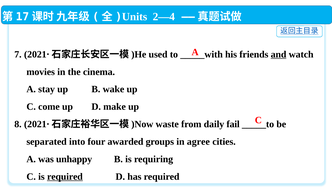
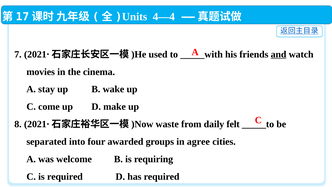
2—4: 2—4 -> 4—4 (164, 17)
fail: fail -> felt (233, 124)
unhappy: unhappy -> welcome (74, 159)
required underline: present -> none (65, 176)
